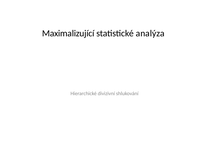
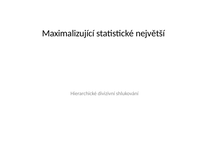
analýza: analýza -> největší (150, 33)
